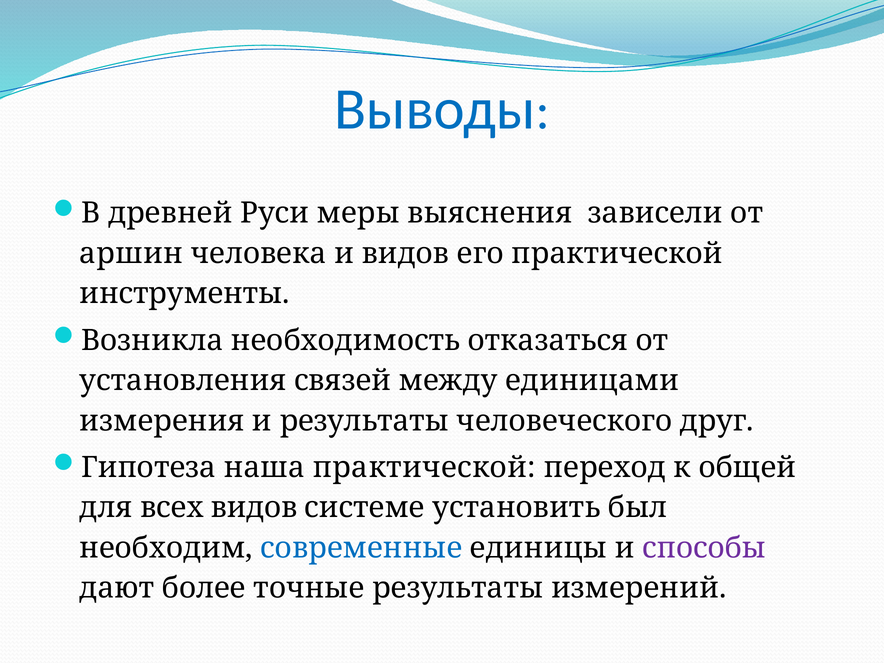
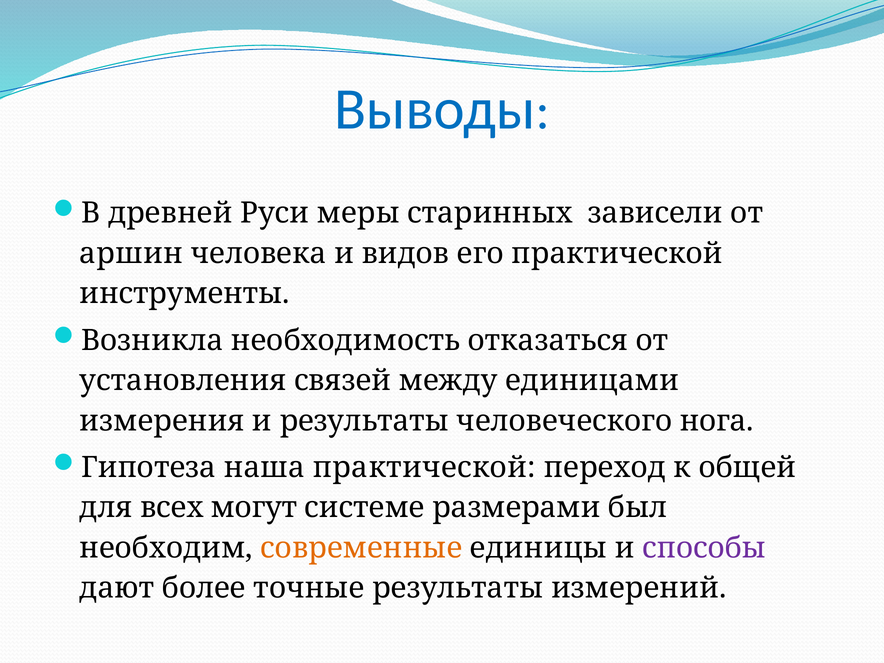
выяснения: выяснения -> старинных (490, 213)
друг: друг -> нога (717, 421)
всех видов: видов -> могут (254, 508)
установить: установить -> размерами (516, 508)
современные colour: blue -> orange (361, 548)
